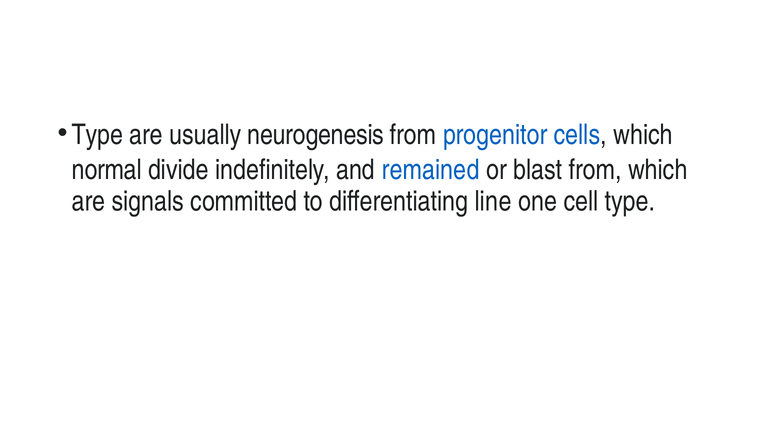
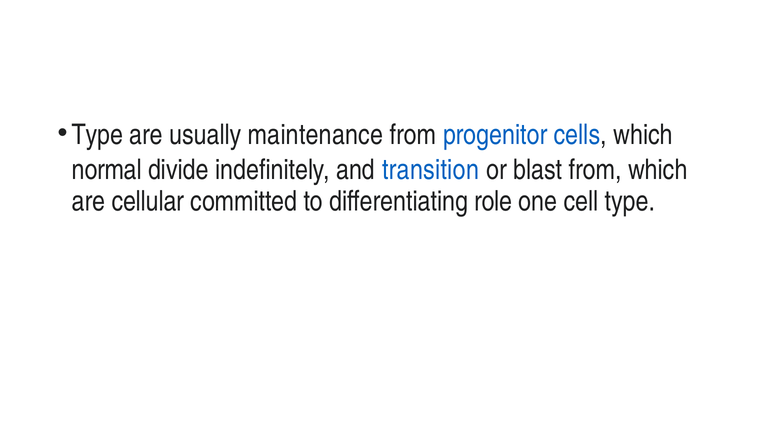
neurogenesis: neurogenesis -> maintenance (316, 135)
remained: remained -> transition (431, 170)
signals: signals -> cellular (148, 202)
line: line -> role (493, 202)
